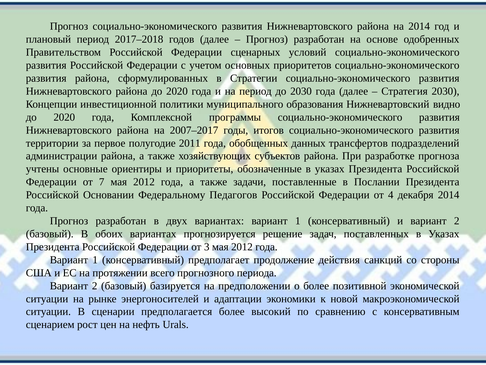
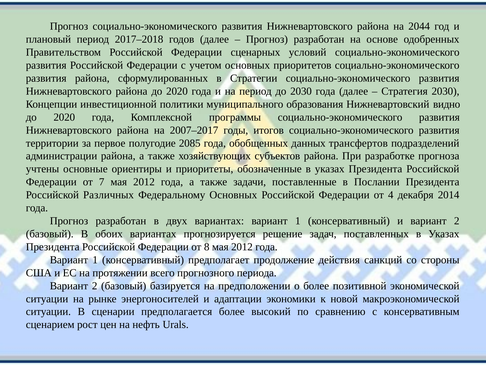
на 2014: 2014 -> 2044 (419, 26)
2011: 2011 -> 2085 (190, 143)
Основании: Основании -> Различных (109, 195)
Федеральному Педагогов: Педагогов -> Основных (233, 195)
3: 3 -> 8 (207, 247)
